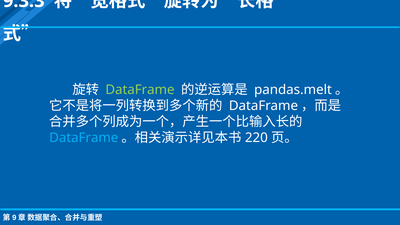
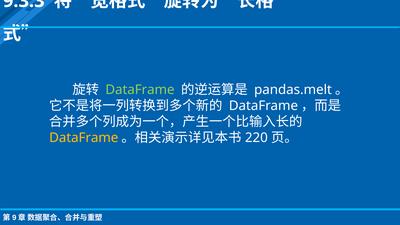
DataFrame colour: light blue -> yellow (84, 138)
